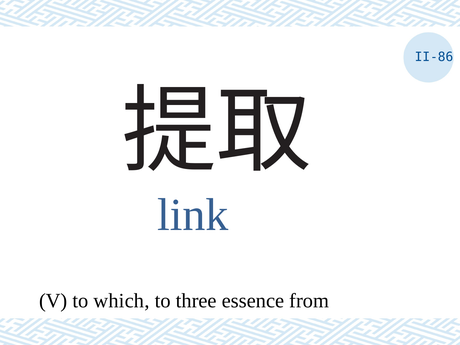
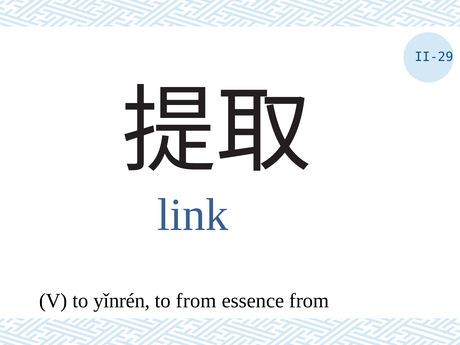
II-86: II-86 -> II-29 (434, 57)
which: which -> yǐnrén (122, 301)
to three: three -> from (196, 301)
